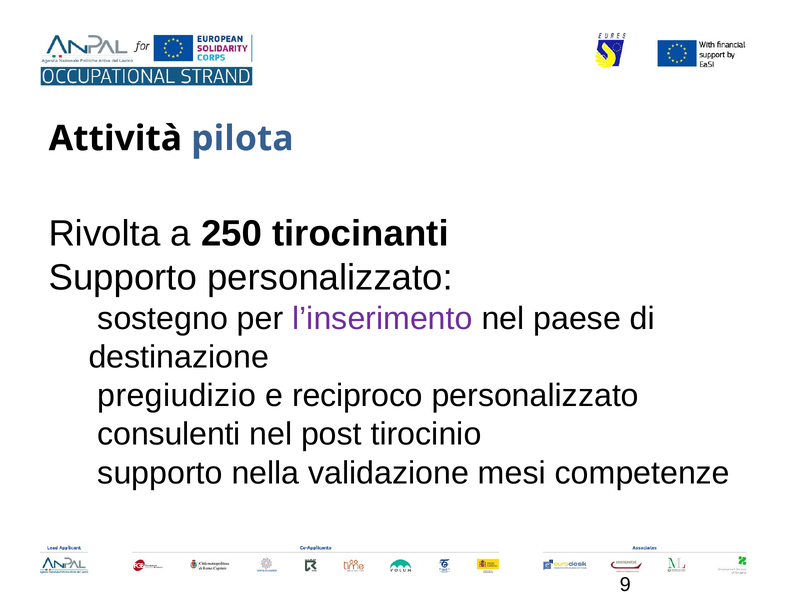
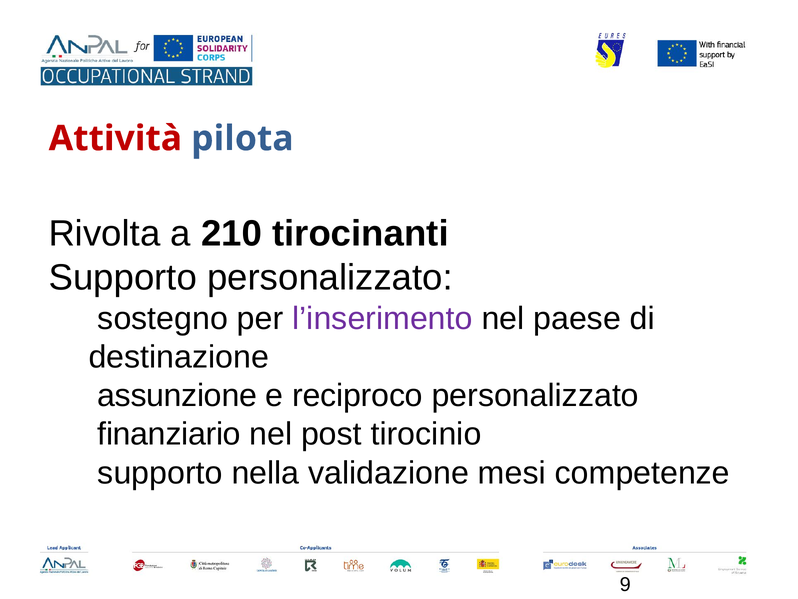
Attività colour: black -> red (115, 138)
250: 250 -> 210 (232, 233)
pregiudizio: pregiudizio -> assunzione (177, 395)
consulenti: consulenti -> finanziario (169, 434)
